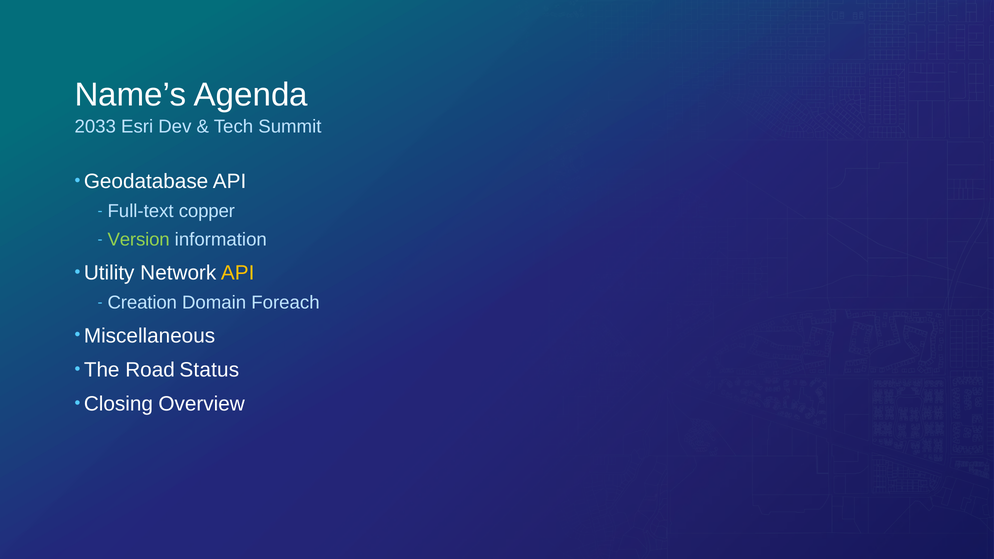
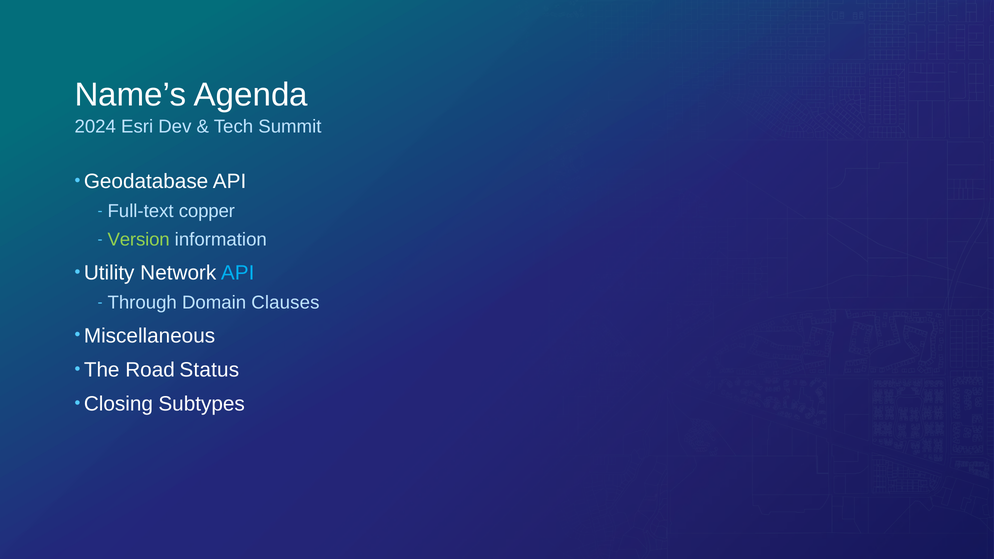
2033: 2033 -> 2024 (95, 127)
API colour: yellow -> light blue (238, 273)
Creation: Creation -> Through (142, 303)
Foreach: Foreach -> Clauses (285, 303)
Overview: Overview -> Subtypes (202, 404)
